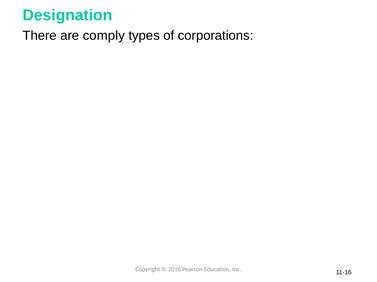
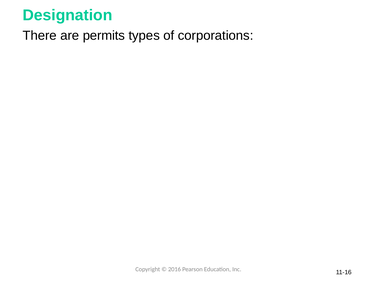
comply: comply -> permits (104, 36)
